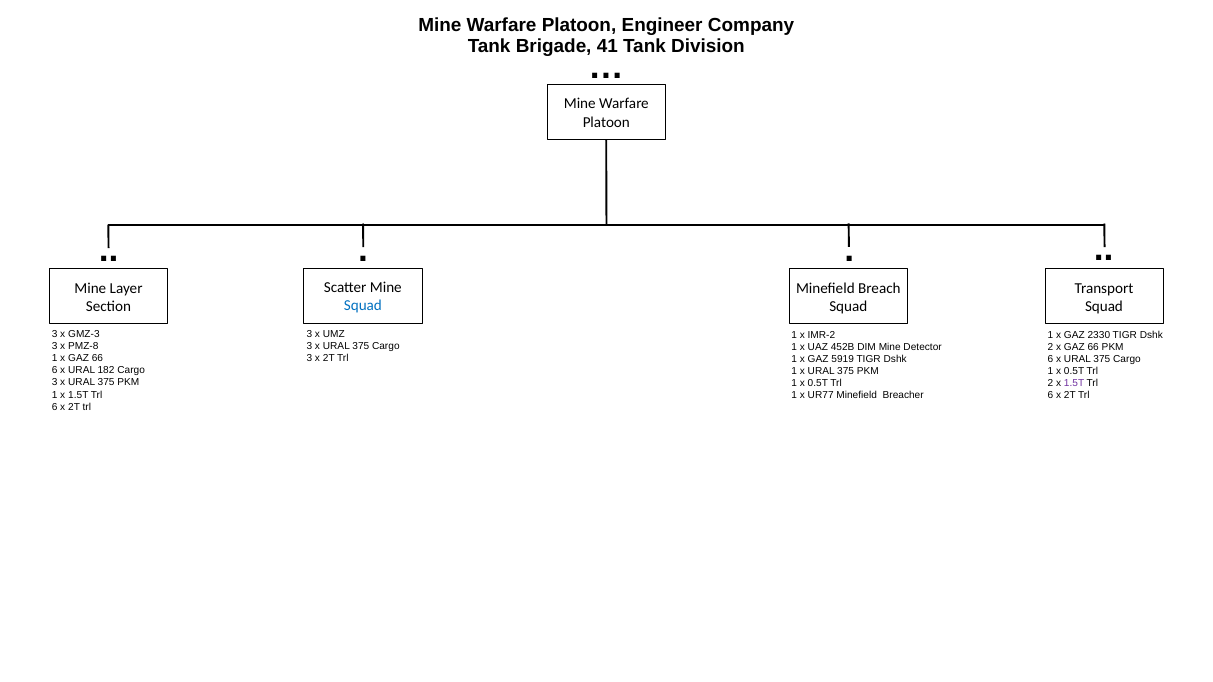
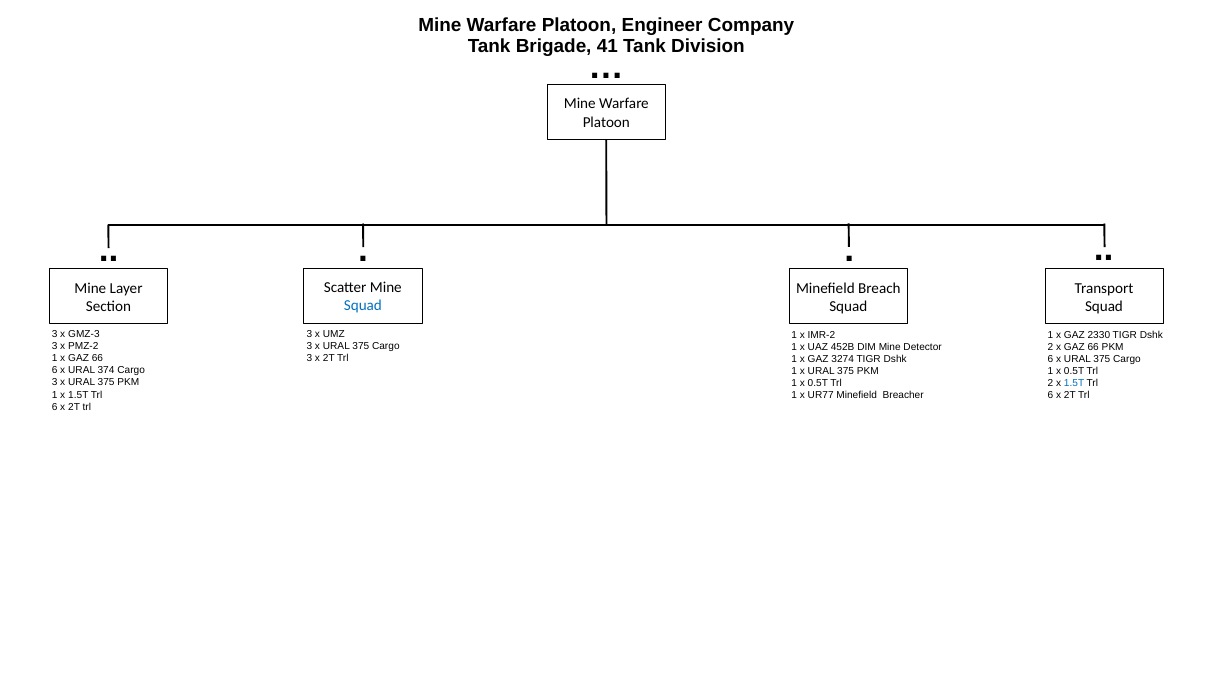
PMZ-8: PMZ-8 -> PMZ-2 (83, 346)
5919: 5919 -> 3274 (843, 359)
182: 182 -> 374 (106, 371)
1.5T colour: purple -> blue (1074, 384)
